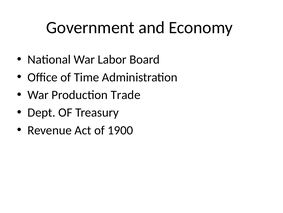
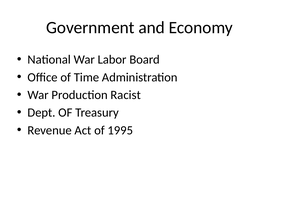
Trade: Trade -> Racist (126, 95)
1900: 1900 -> 1995 (120, 130)
